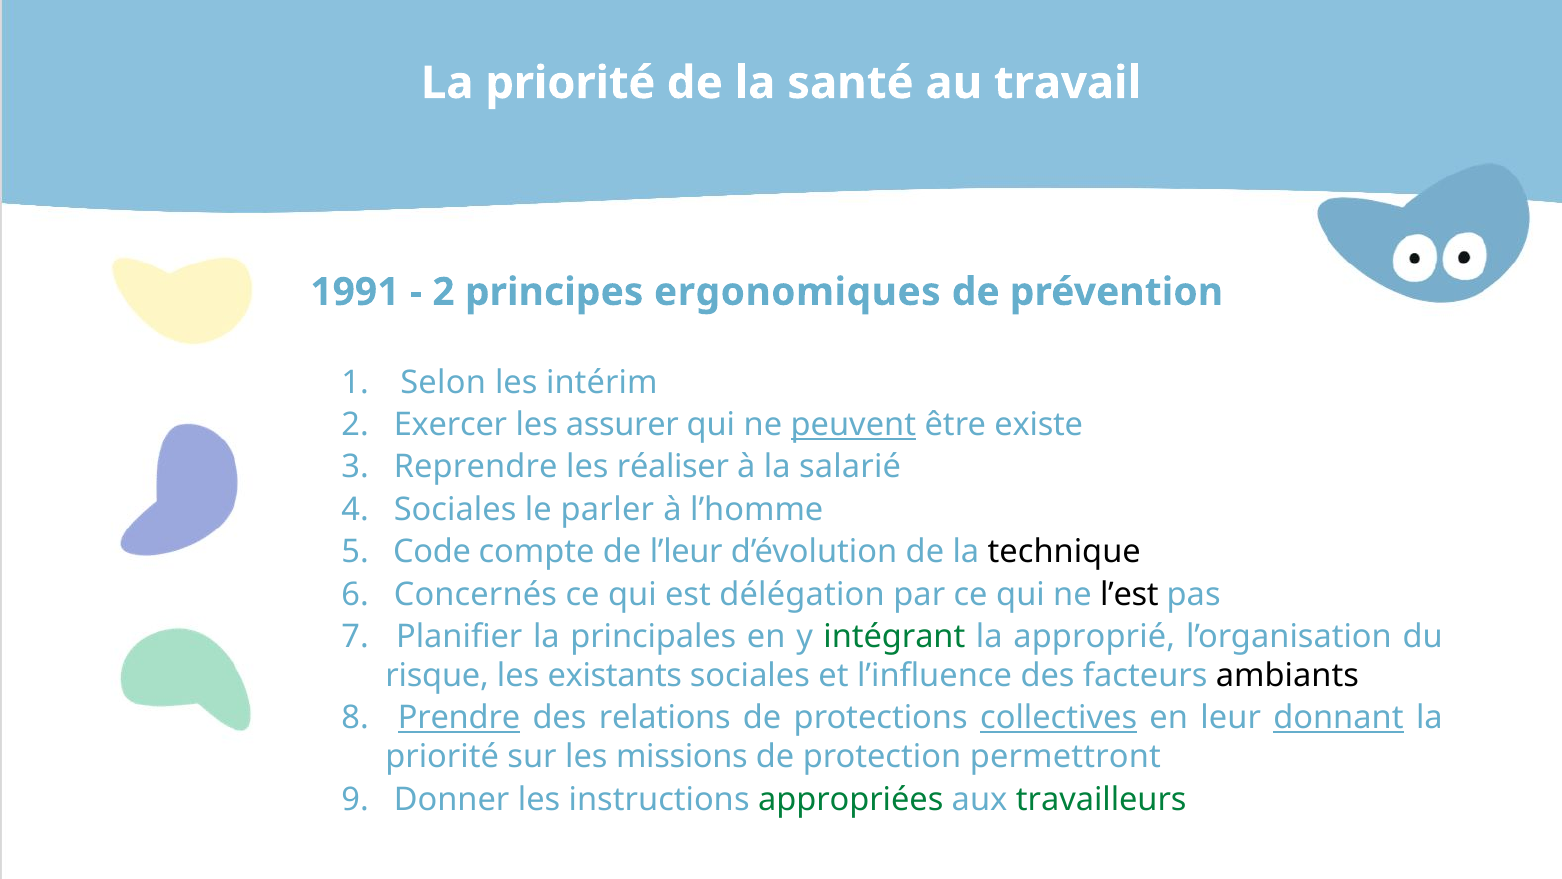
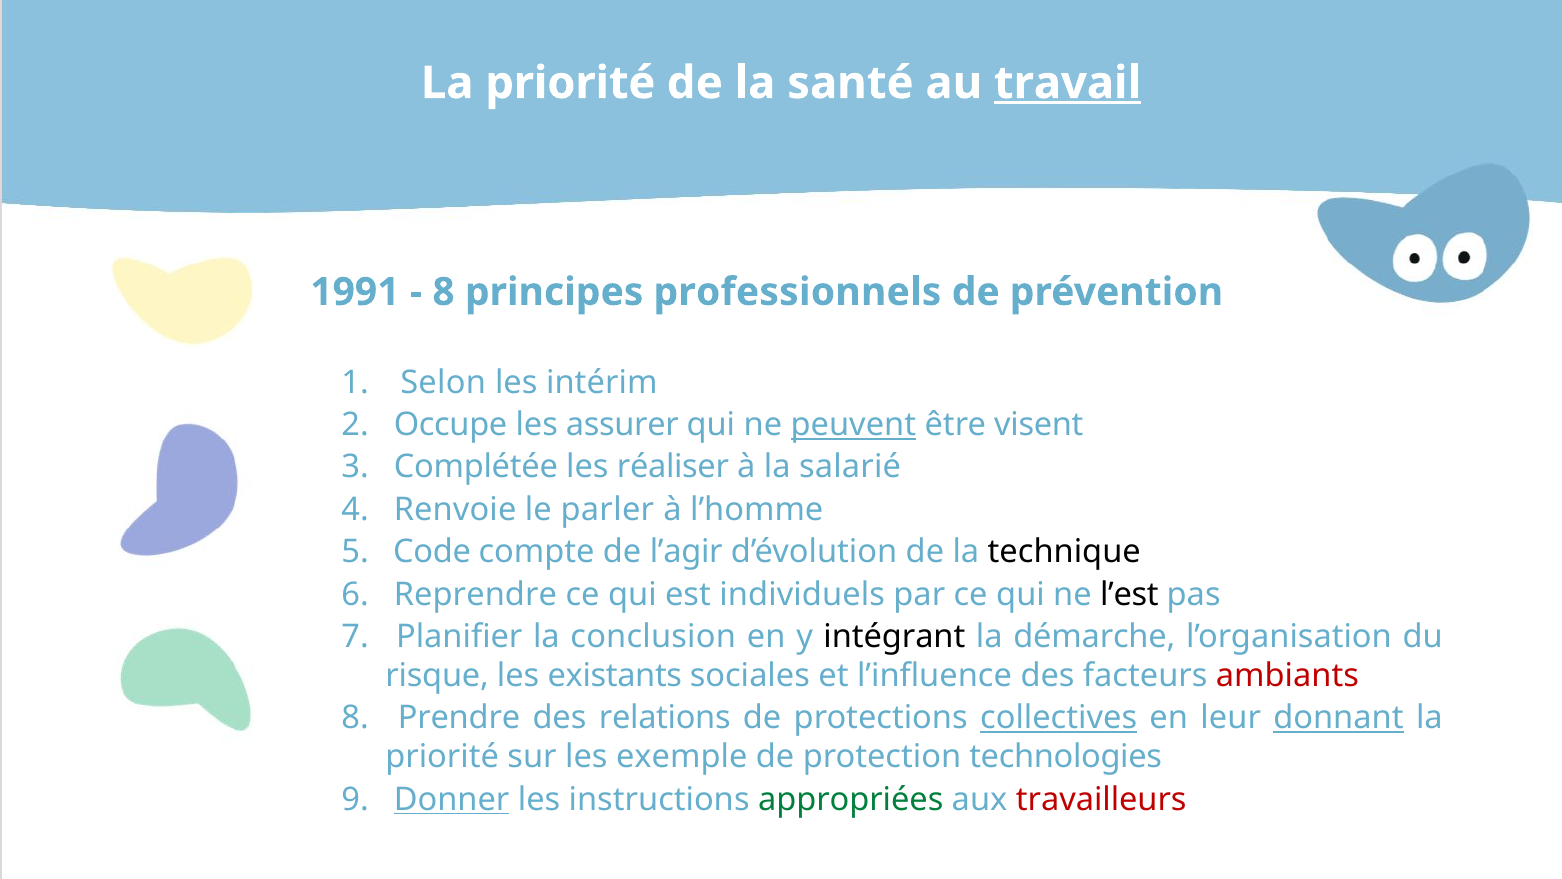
travail underline: none -> present (1067, 83)
2: 2 -> 8 (444, 292)
ergonomiques: ergonomiques -> professionnels (797, 292)
Exercer: Exercer -> Occupe (451, 425)
existe: existe -> visent (1039, 425)
Reprendre: Reprendre -> Complétée (476, 467)
Sociales: Sociales -> Renvoie (455, 509)
l’leur: l’leur -> l’agir (686, 552)
Concernés: Concernés -> Reprendre (475, 594)
délégation: délégation -> individuels (802, 594)
principales: principales -> conclusion (653, 636)
intégrant colour: green -> black (894, 636)
approprié: approprié -> démarche (1094, 636)
ambiants colour: black -> red (1287, 675)
Prendre underline: present -> none (459, 718)
missions: missions -> exemple (682, 757)
permettront: permettront -> technologies (1066, 757)
Donner underline: none -> present (452, 799)
travailleurs colour: green -> red (1101, 799)
